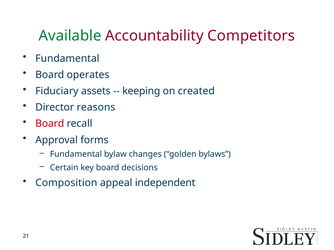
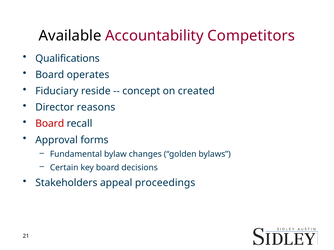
Available colour: green -> black (70, 36)
Fundamental: Fundamental -> Qualifications (67, 59)
assets: assets -> reside (96, 91)
keeping: keeping -> concept (141, 91)
Composition: Composition -> Stakeholders (66, 183)
independent: independent -> proceedings (165, 183)
